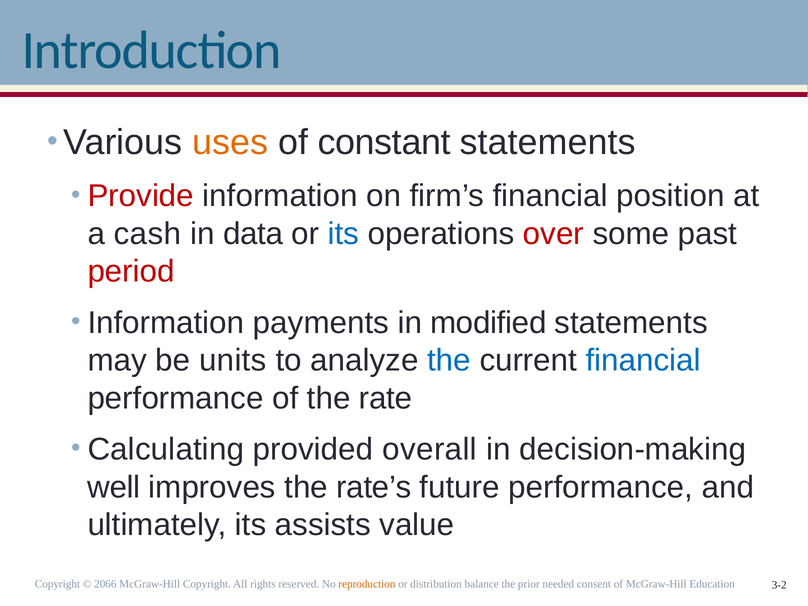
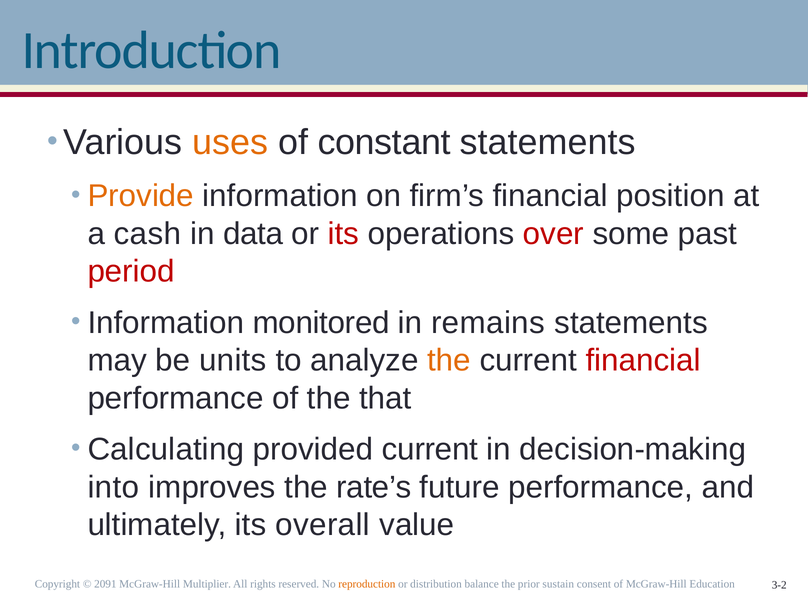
Provide colour: red -> orange (141, 196)
its colour: blue -> red (344, 234)
payments: payments -> monitored (321, 323)
modified: modified -> remains (488, 323)
the colour: blue -> orange (449, 360)
financial colour: blue -> red (643, 360)
rate: rate -> that (385, 398)
provided overall: overall -> current (430, 449)
well: well -> into (113, 487)
assists: assists -> overall (323, 525)
2066: 2066 -> 2091 (105, 584)
McGraw-Hill Copyright: Copyright -> Multiplier (207, 584)
needed: needed -> sustain (558, 584)
